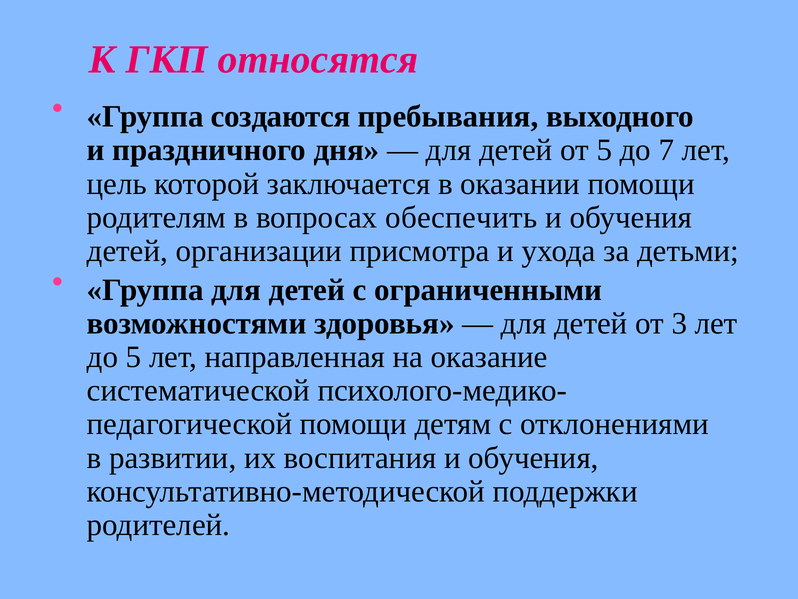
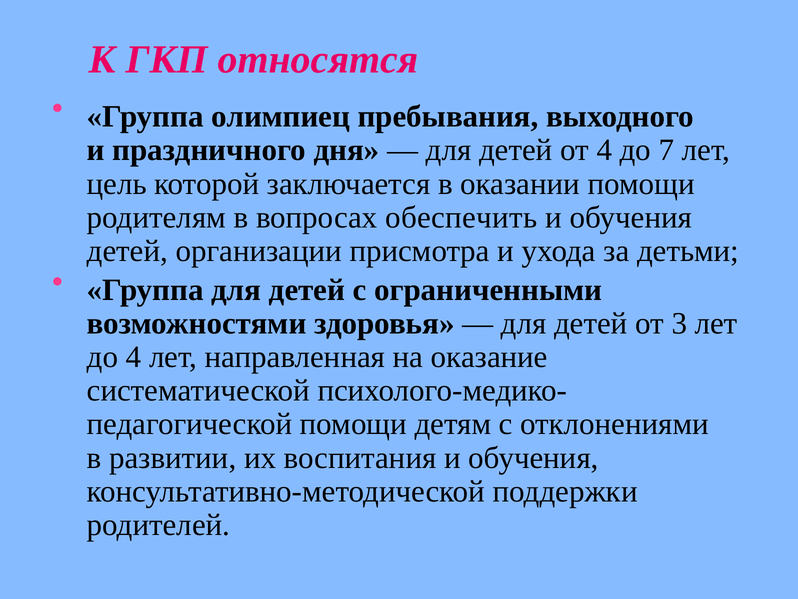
создаются: создаются -> олимпиец (281, 117)
от 5: 5 -> 4 (604, 150)
до 5: 5 -> 4 (134, 357)
